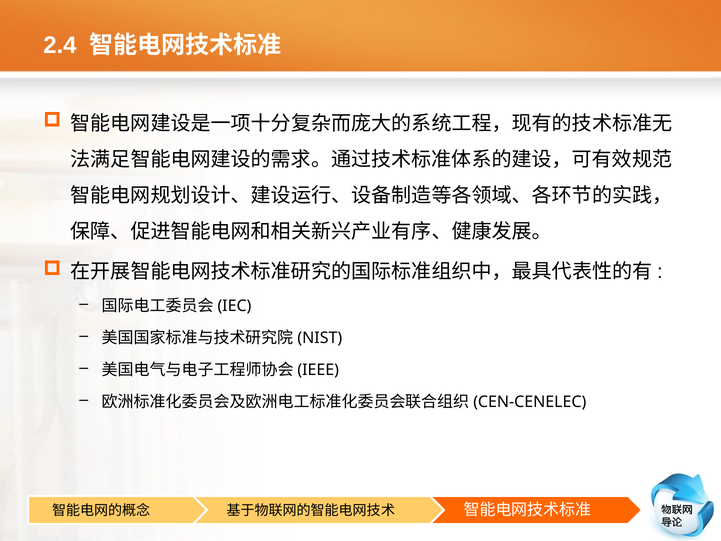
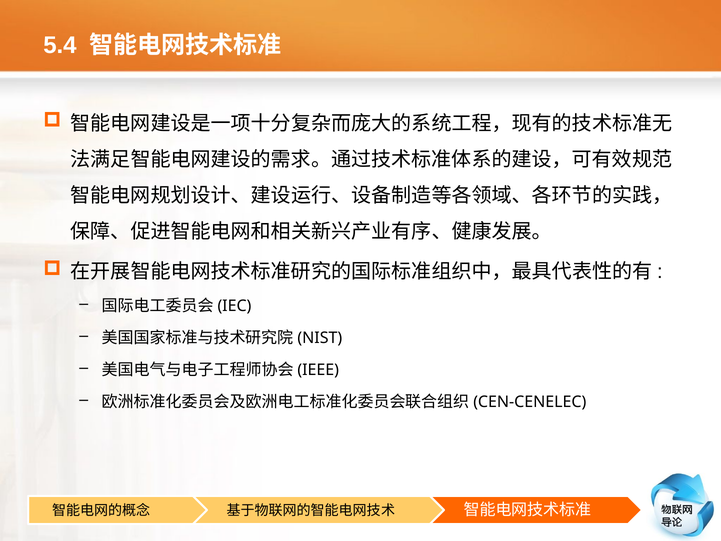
2.4: 2.4 -> 5.4 (60, 45)
